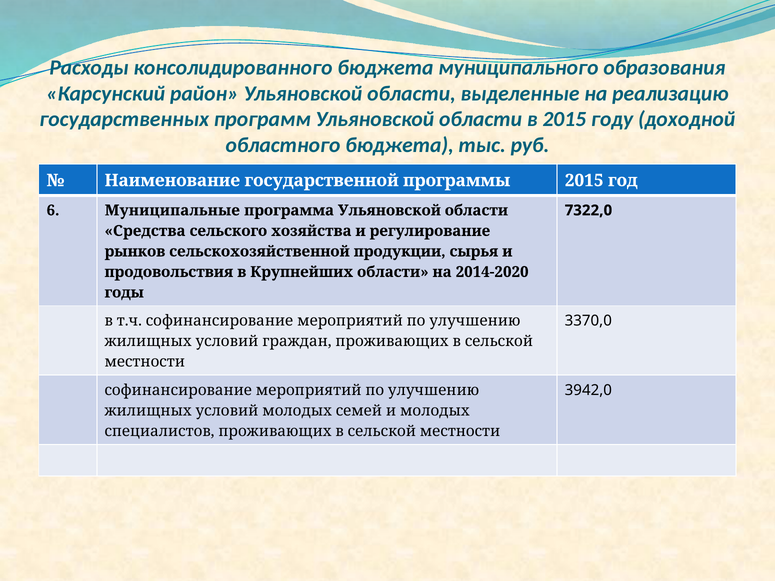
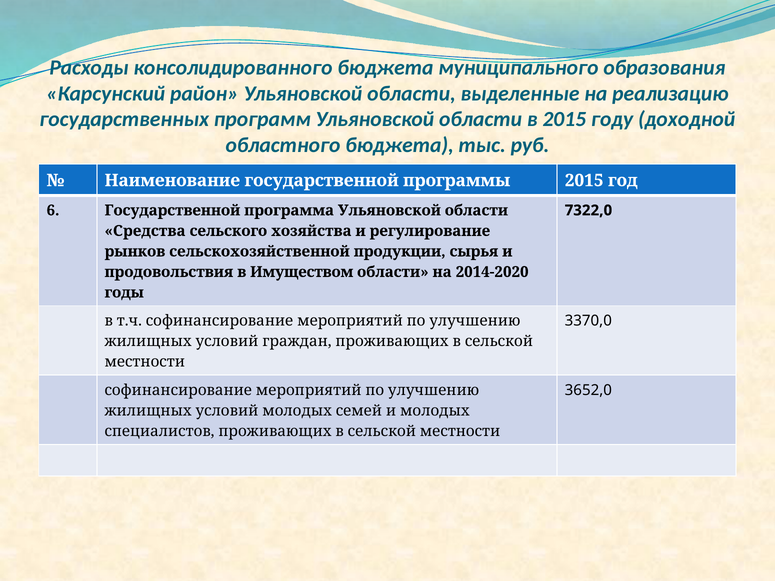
6 Муниципальные: Муниципальные -> Государственной (172, 210)
Крупнейших: Крупнейших -> Имуществом (302, 272)
3942,0: 3942,0 -> 3652,0 (588, 390)
